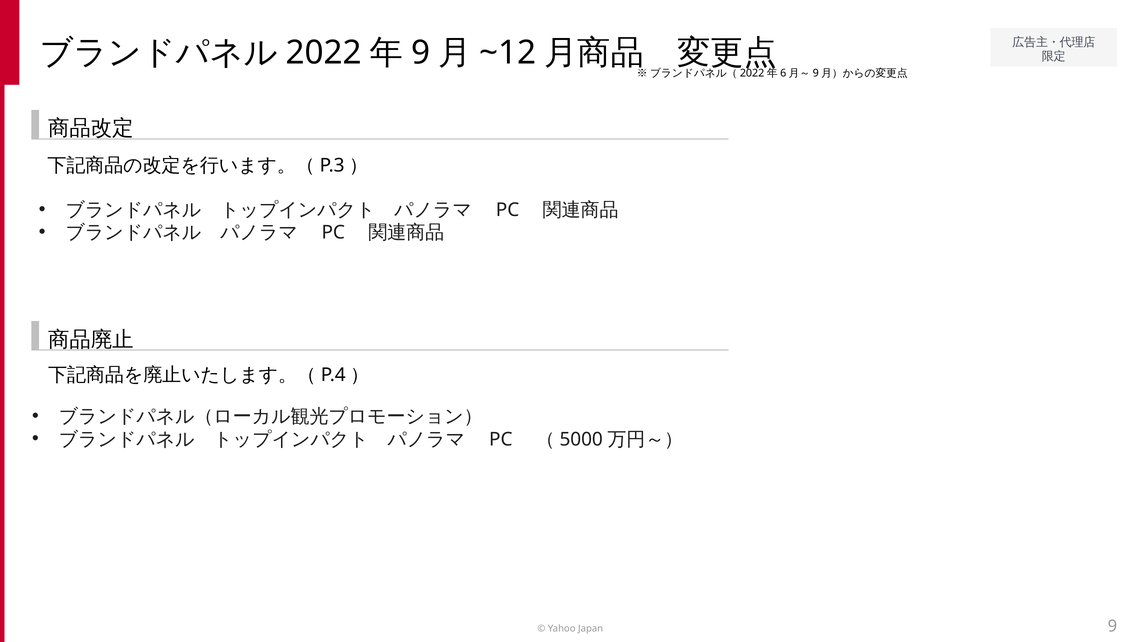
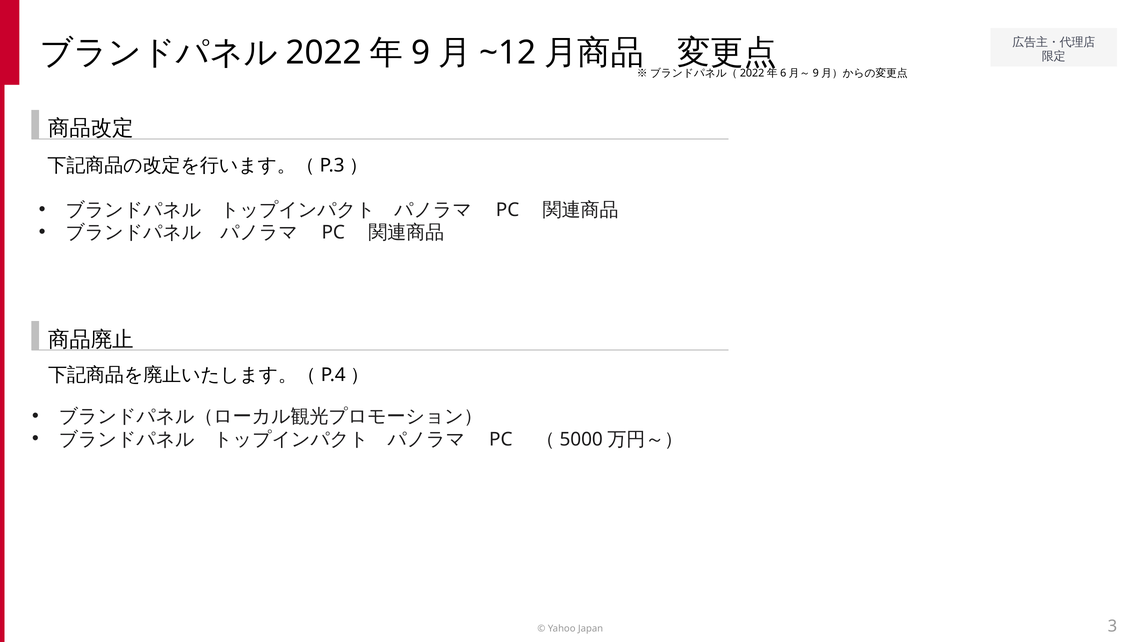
9: 9 -> 3 (1112, 626)
